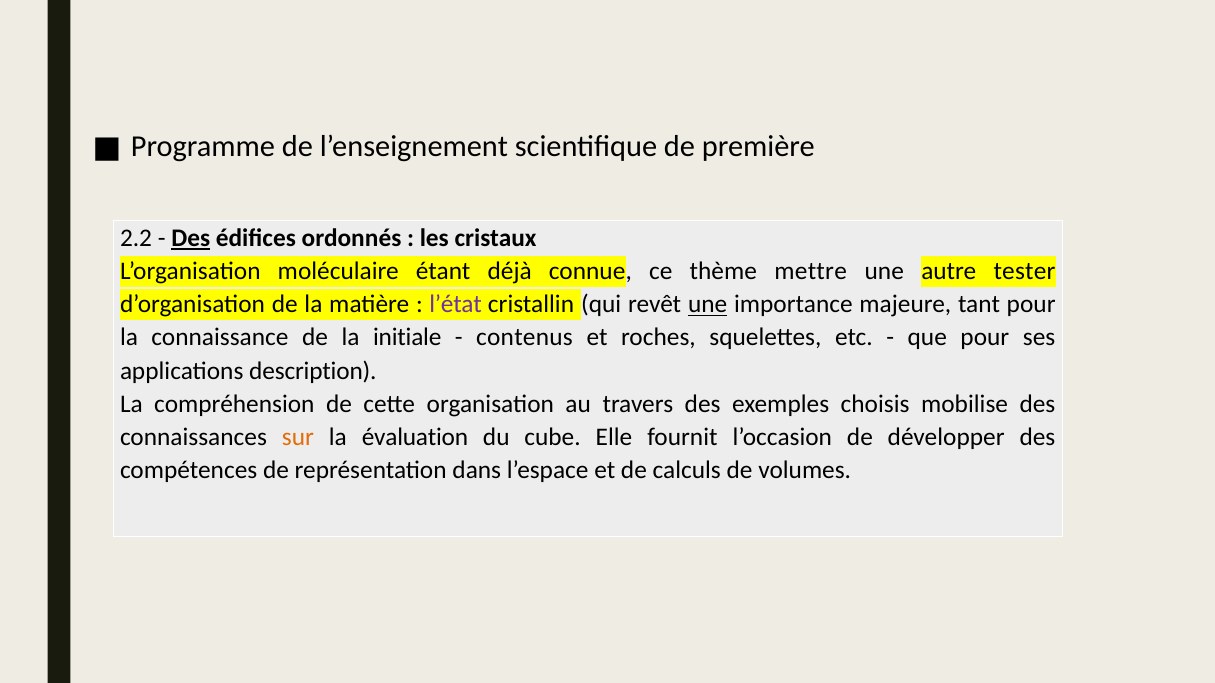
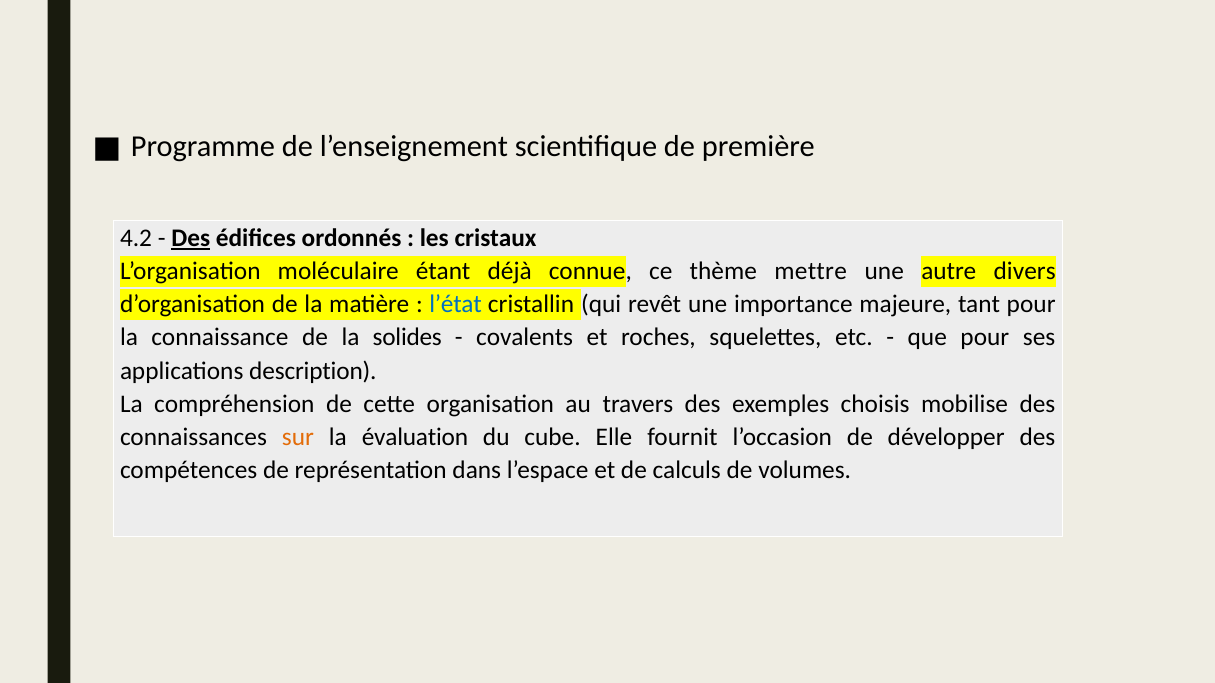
2.2: 2.2 -> 4.2 (136, 238)
tester: tester -> divers (1025, 272)
l’état colour: purple -> blue (456, 305)
une underline: present -> none (708, 305)
initiale: initiale -> solides (407, 338)
contenus: contenus -> covalents (525, 338)
